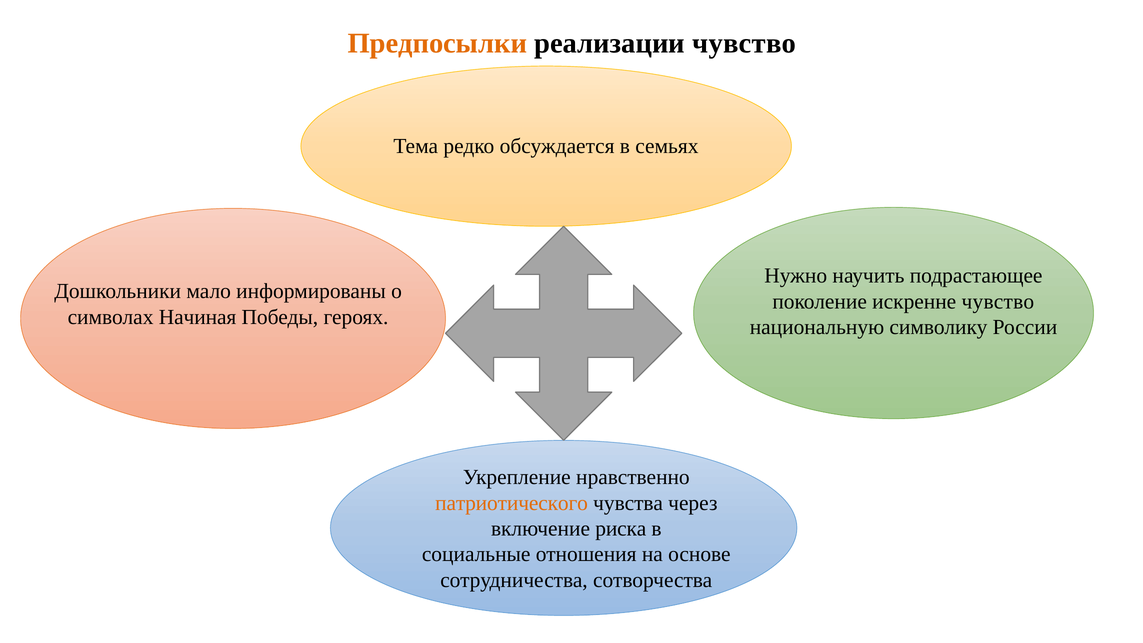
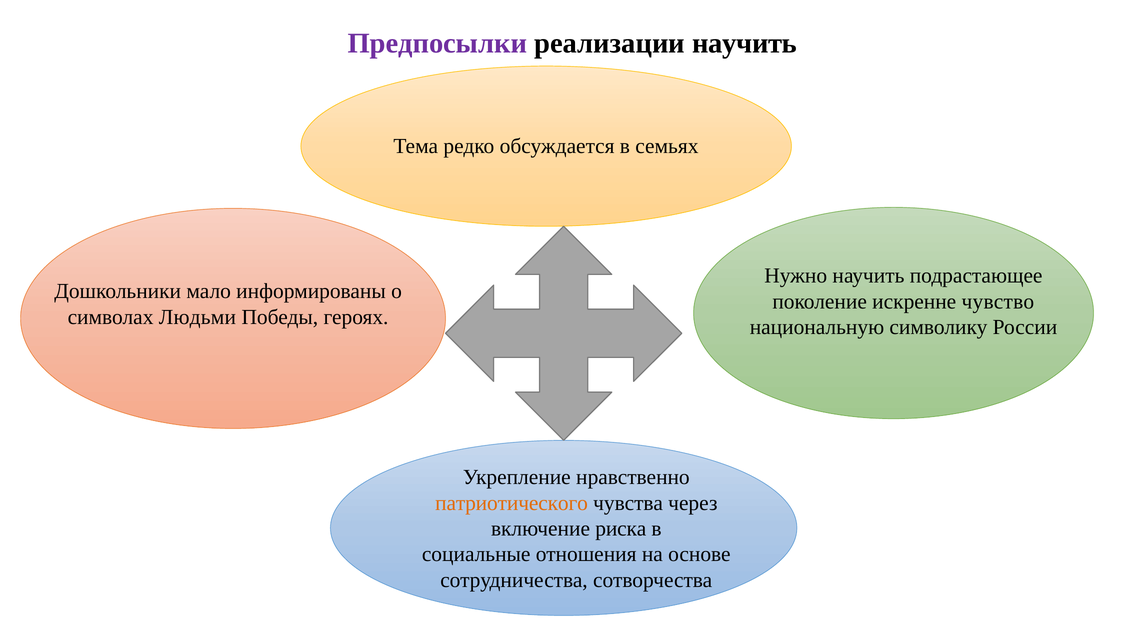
Предпосылки colour: orange -> purple (437, 43)
реализации чувство: чувство -> научить (745, 43)
Начиная: Начиная -> Людьми (197, 317)
